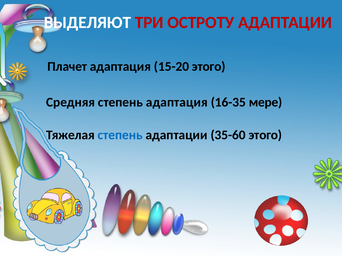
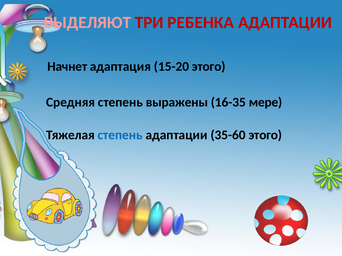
ВЫДЕЛЯЮТ colour: white -> pink (87, 23)
ОСТРОТУ: ОСТРОТУ -> РЕБЕНКА (201, 23)
Плачет: Плачет -> Начнет (67, 67)
степень адаптация: адаптация -> выражены (177, 103)
